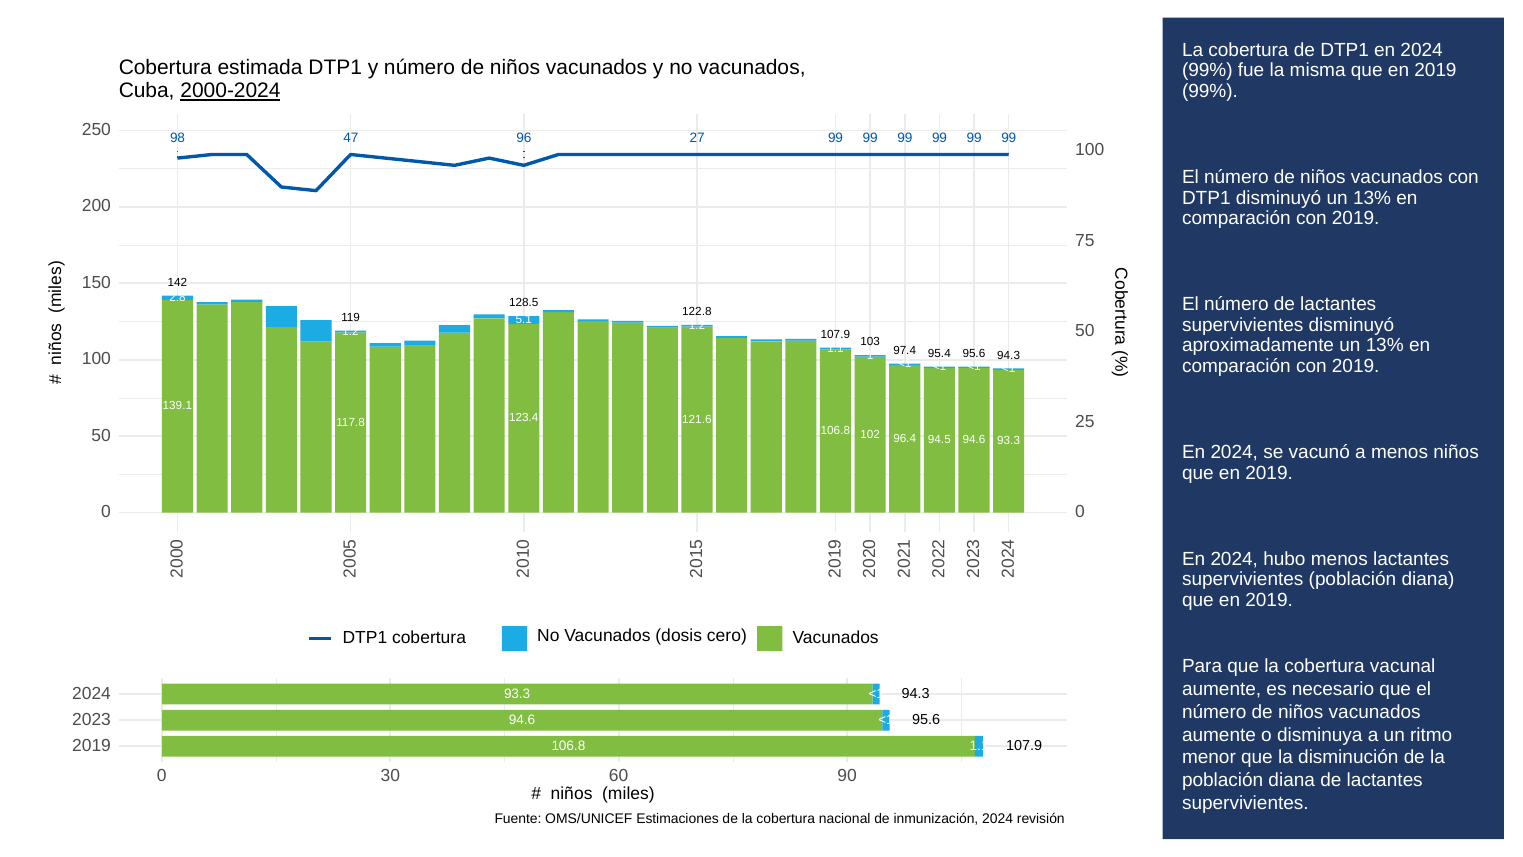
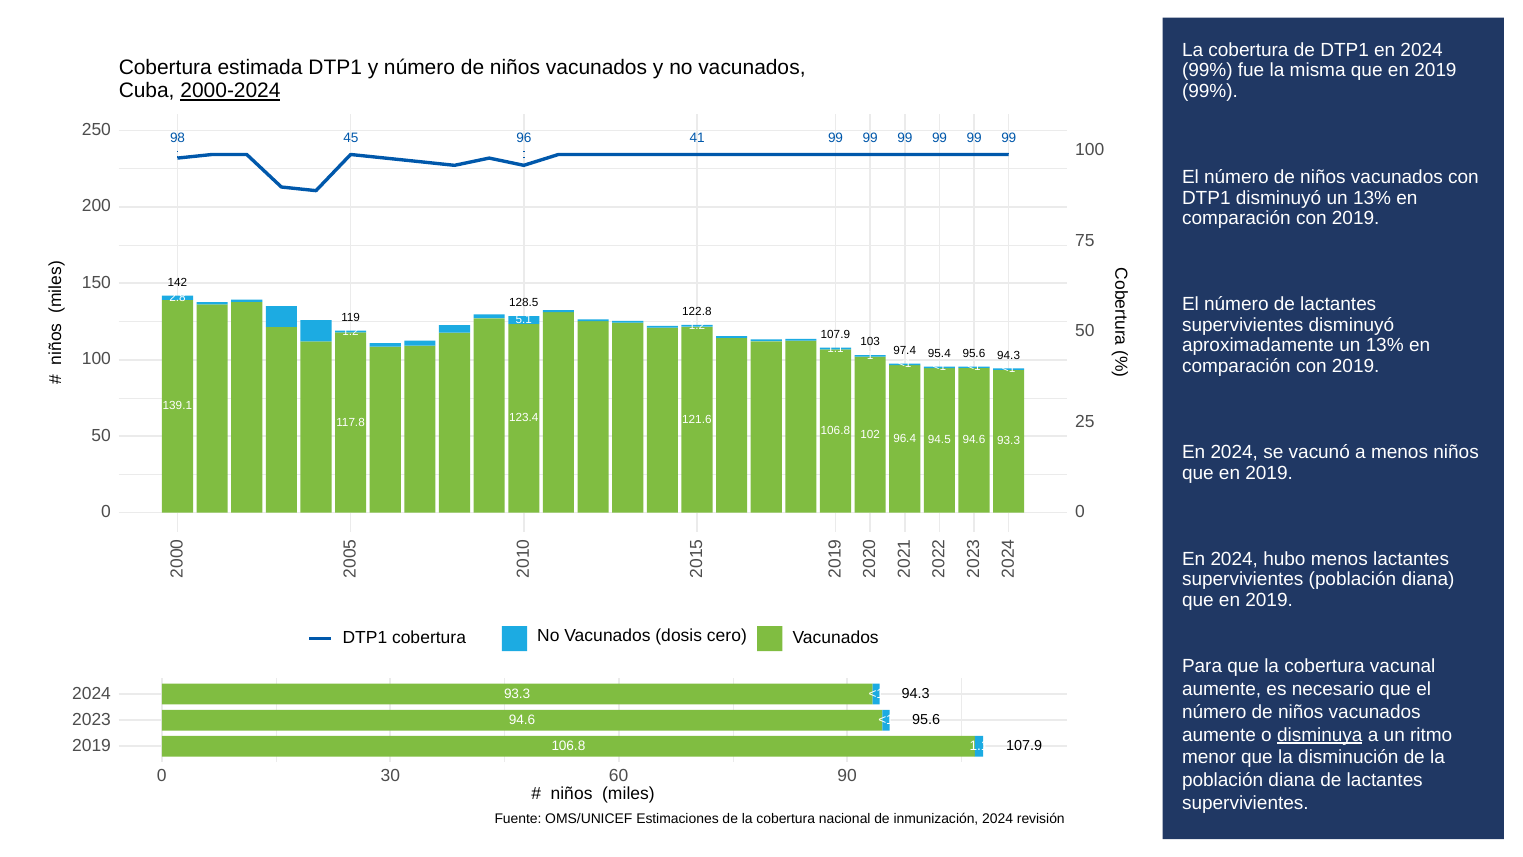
47: 47 -> 45 (351, 138)
27: 27 -> 41 (697, 138)
disminuya underline: none -> present (1320, 735)
